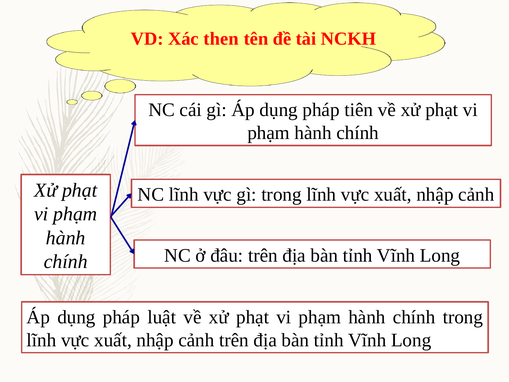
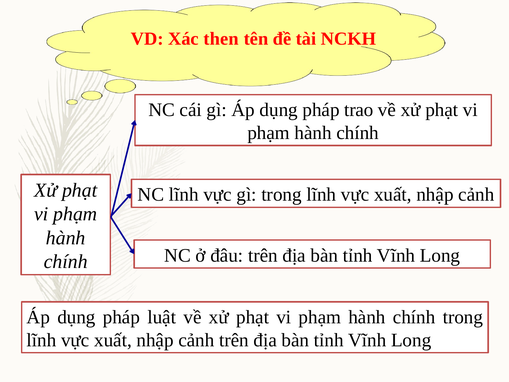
tiên: tiên -> trao (359, 110)
